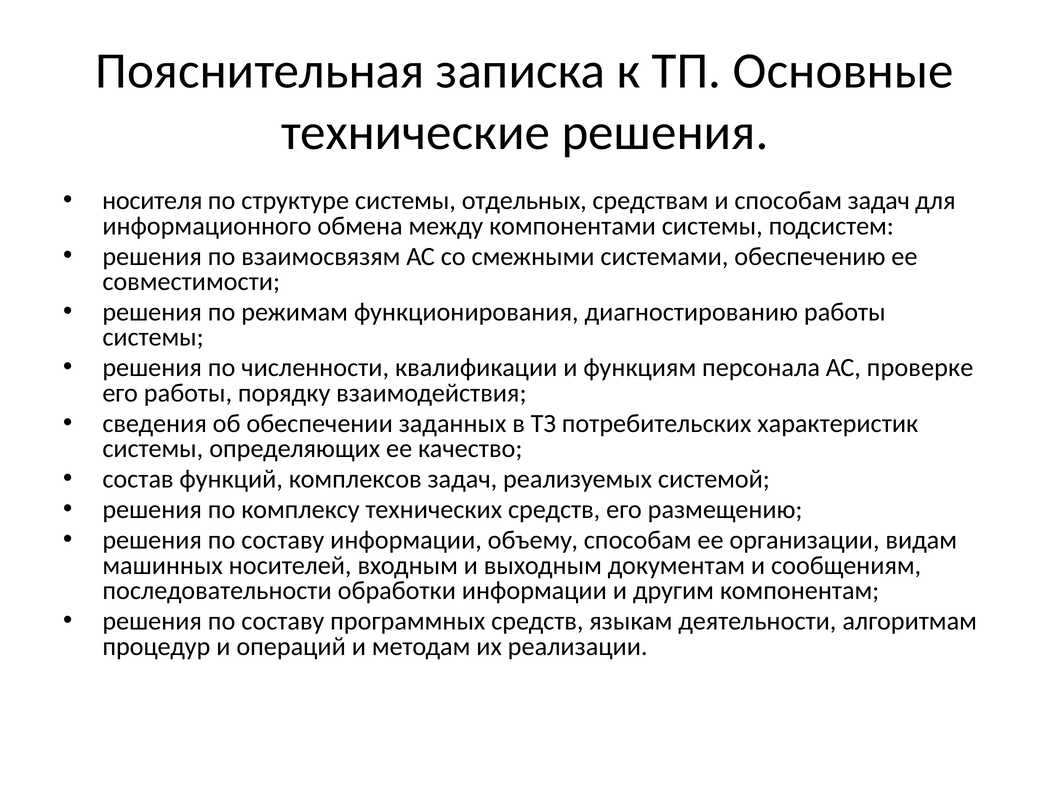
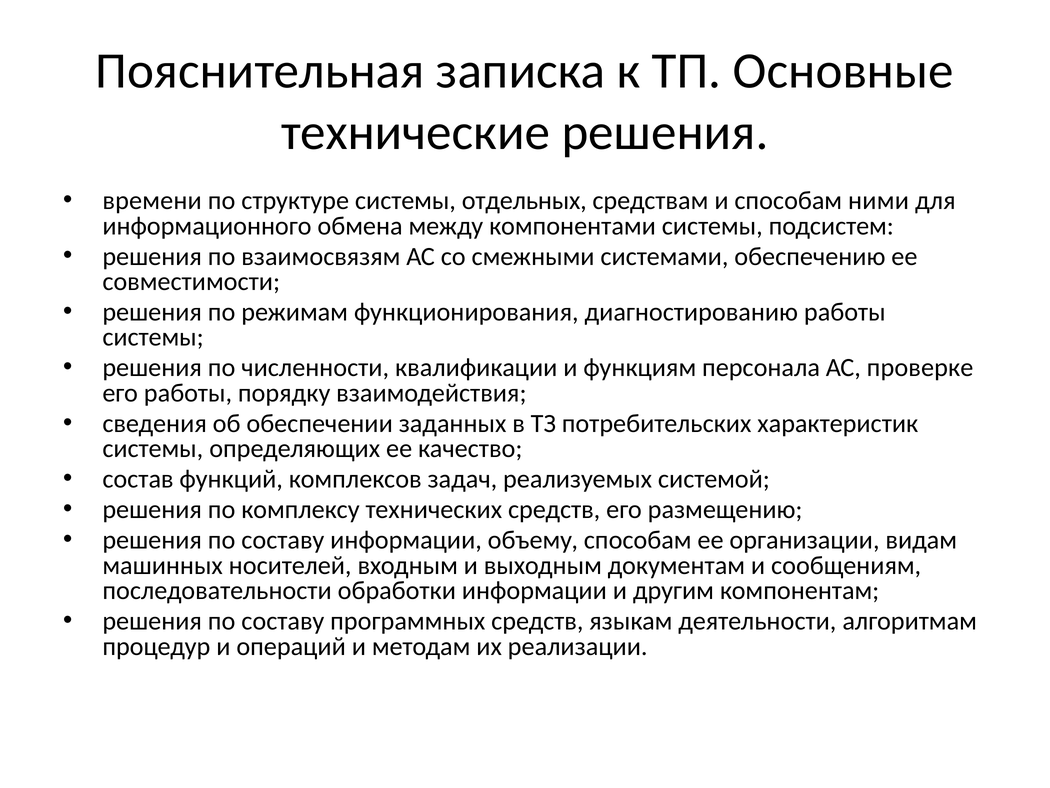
носителя: носителя -> времени (152, 201)
способам задач: задач -> ними (879, 201)
